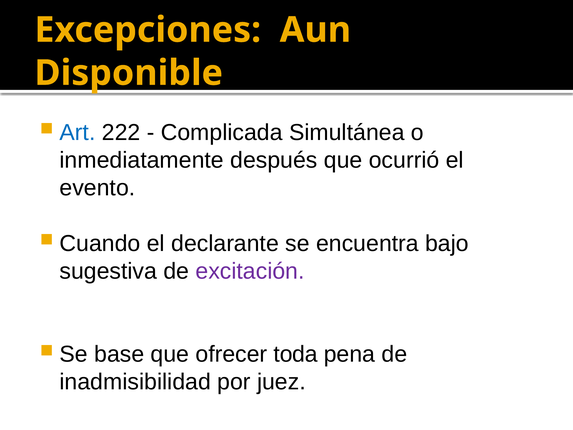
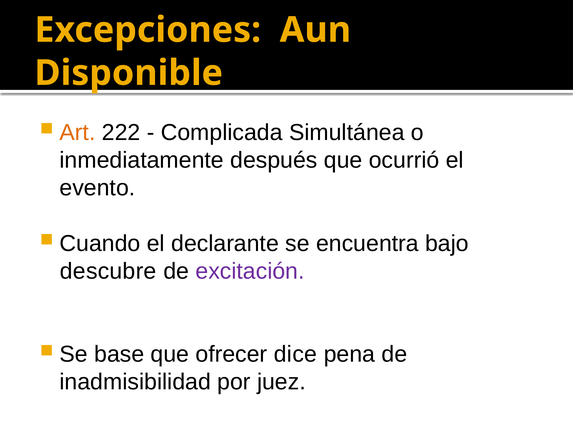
Art colour: blue -> orange (77, 132)
sugestiva: sugestiva -> descubre (108, 271)
toda: toda -> dice (295, 354)
